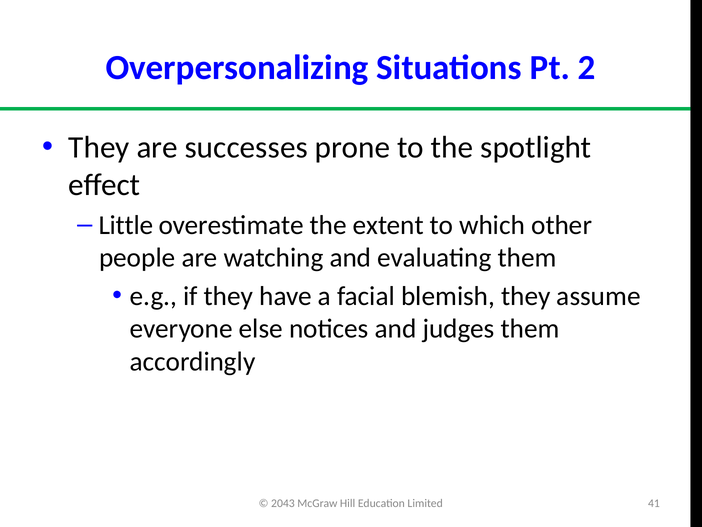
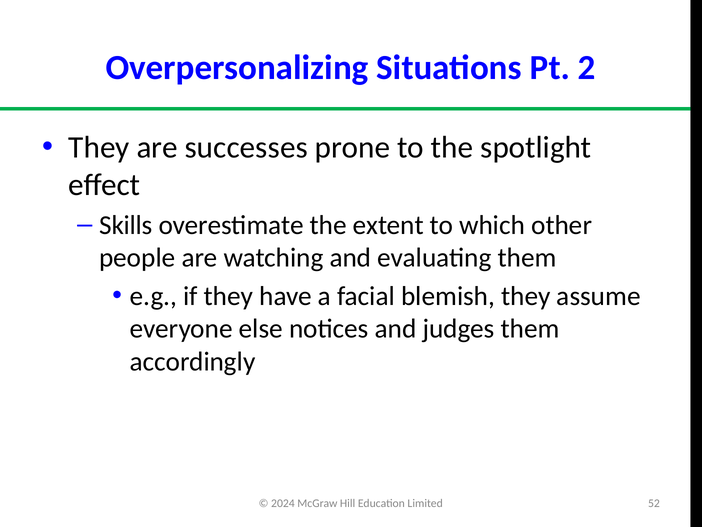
Little: Little -> Skills (126, 225)
2043: 2043 -> 2024 (283, 503)
41: 41 -> 52 (654, 503)
